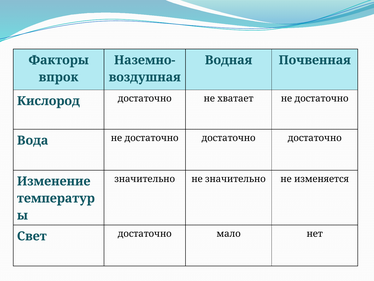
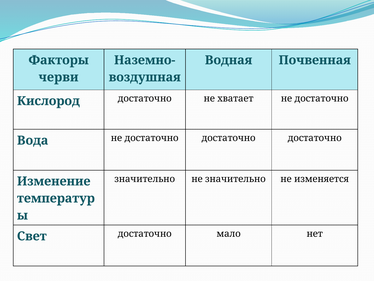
впрок: впрок -> черви (59, 77)
